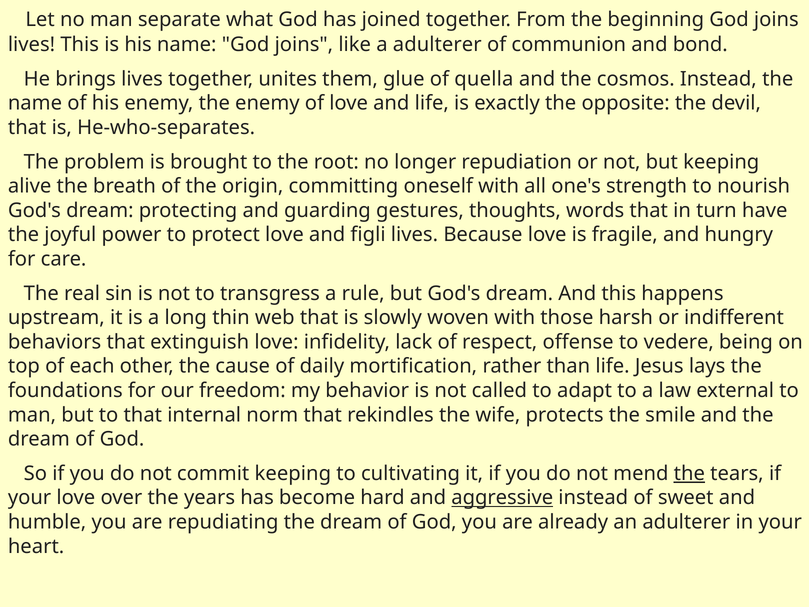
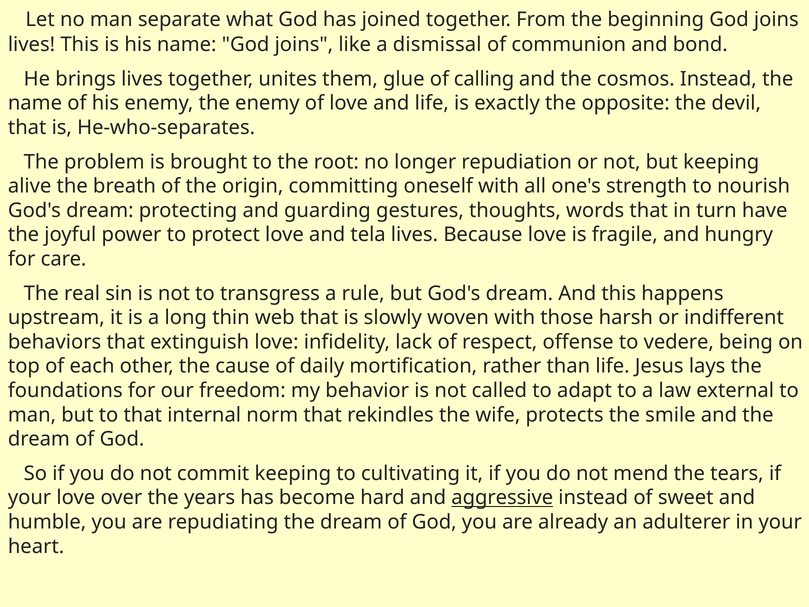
a adulterer: adulterer -> dismissal (437, 45)
quella: quella -> calling (484, 79)
figli: figli -> tela (368, 235)
the underline: present -> none (689, 473)
